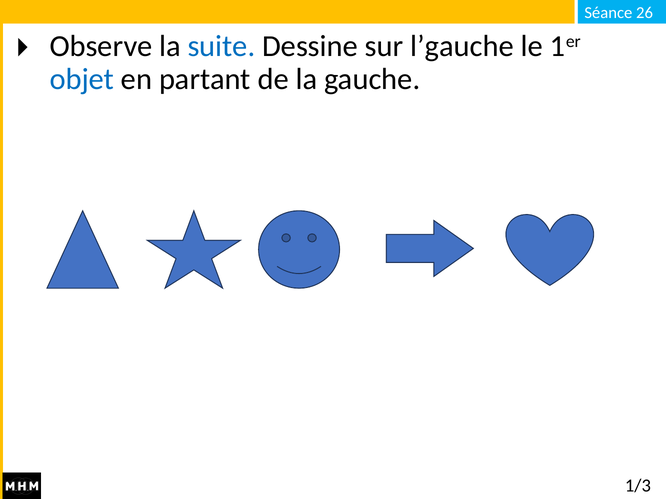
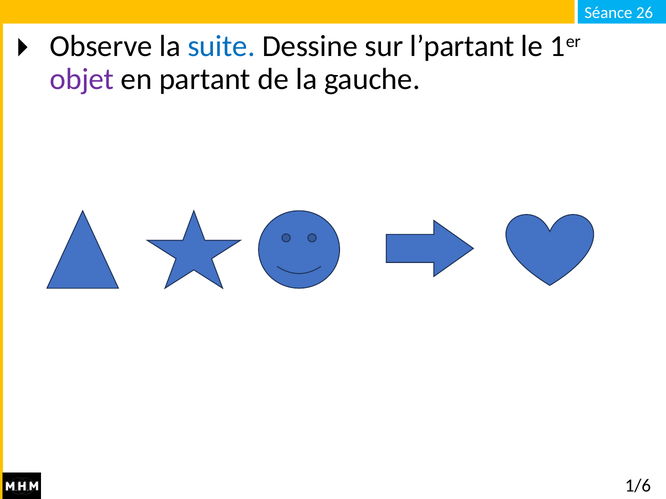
l’gauche: l’gauche -> l’partant (462, 46)
objet colour: blue -> purple (82, 79)
1/3: 1/3 -> 1/6 (638, 486)
